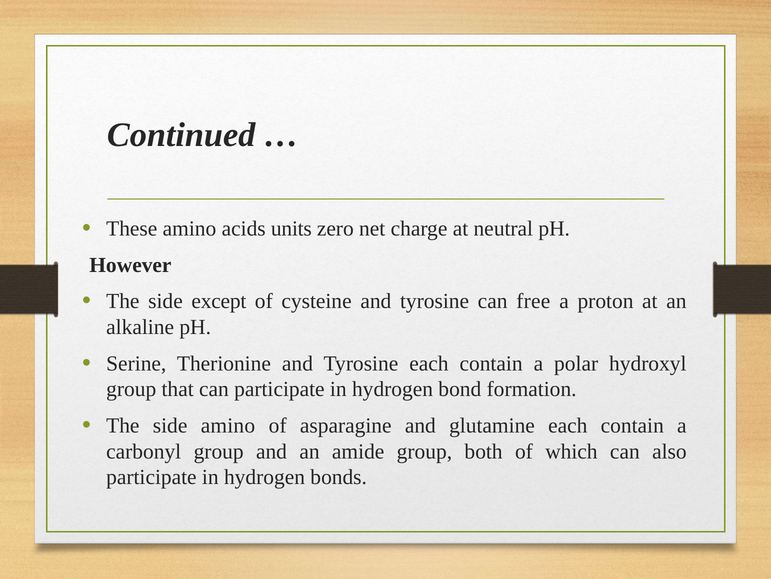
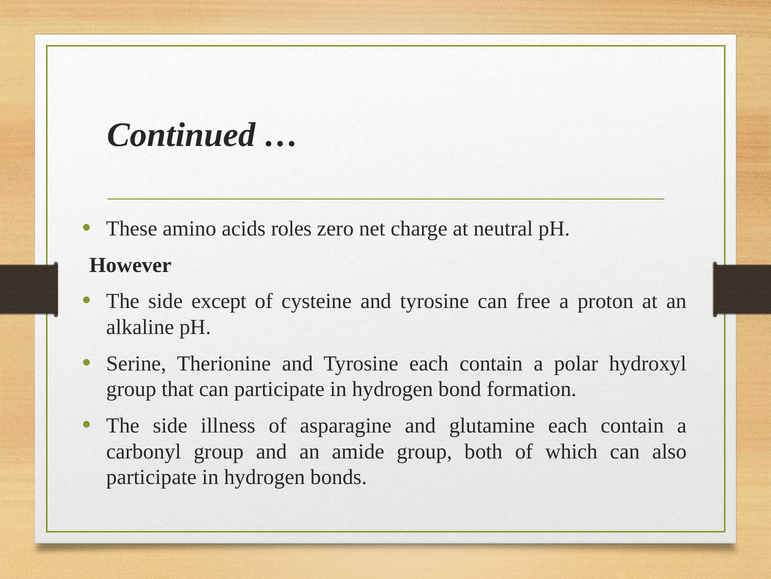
units: units -> roles (291, 228)
side amino: amino -> illness (228, 425)
